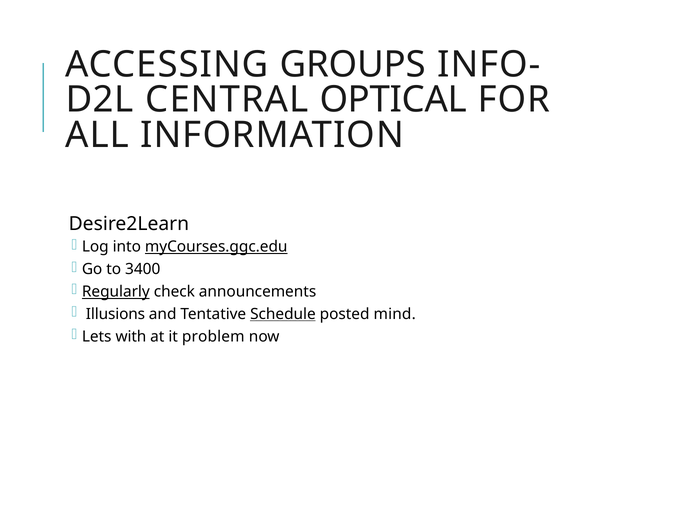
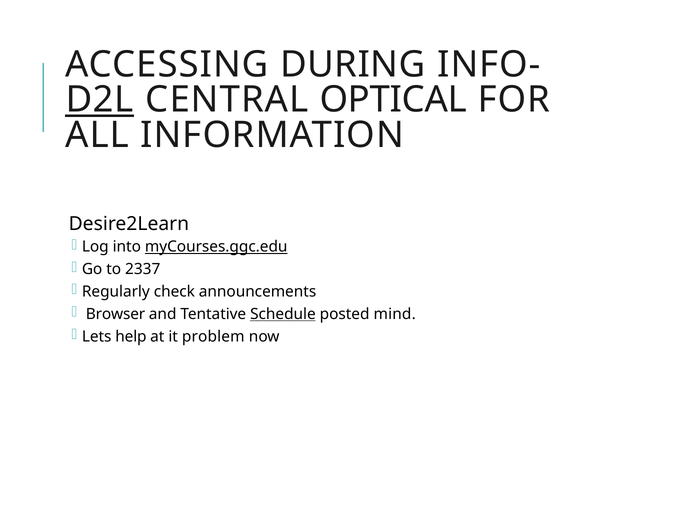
GROUPS: GROUPS -> DURING (353, 65)
D2L underline: none -> present (99, 100)
3400: 3400 -> 2337 (143, 269)
Regularly underline: present -> none (116, 291)
Illusions: Illusions -> Browser (115, 314)
with: with -> help (131, 336)
